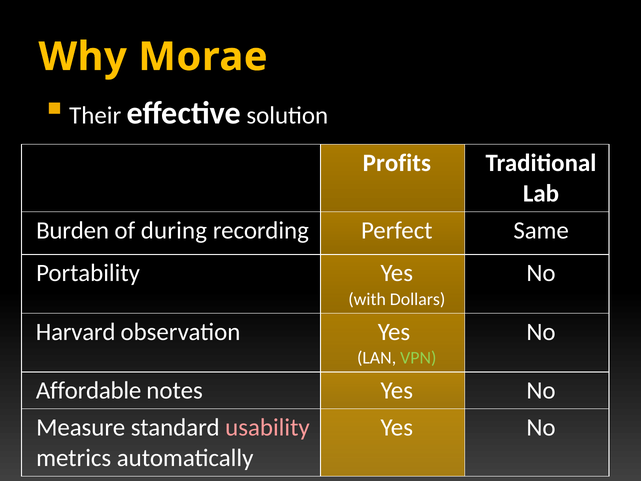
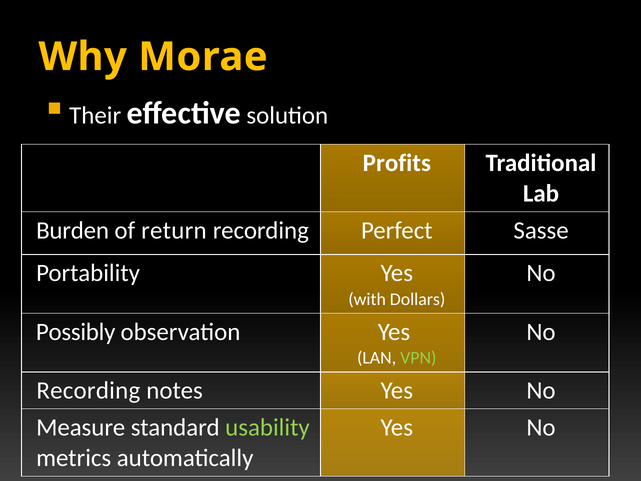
during: during -> return (174, 230)
Same: Same -> Sasse (541, 230)
Harvard: Harvard -> Possibly (76, 332)
Affordable: Affordable -> Recording (88, 390)
usability colour: pink -> light green (267, 427)
